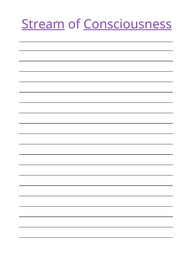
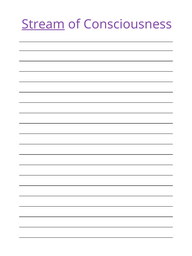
Consciousness underline: present -> none (128, 24)
